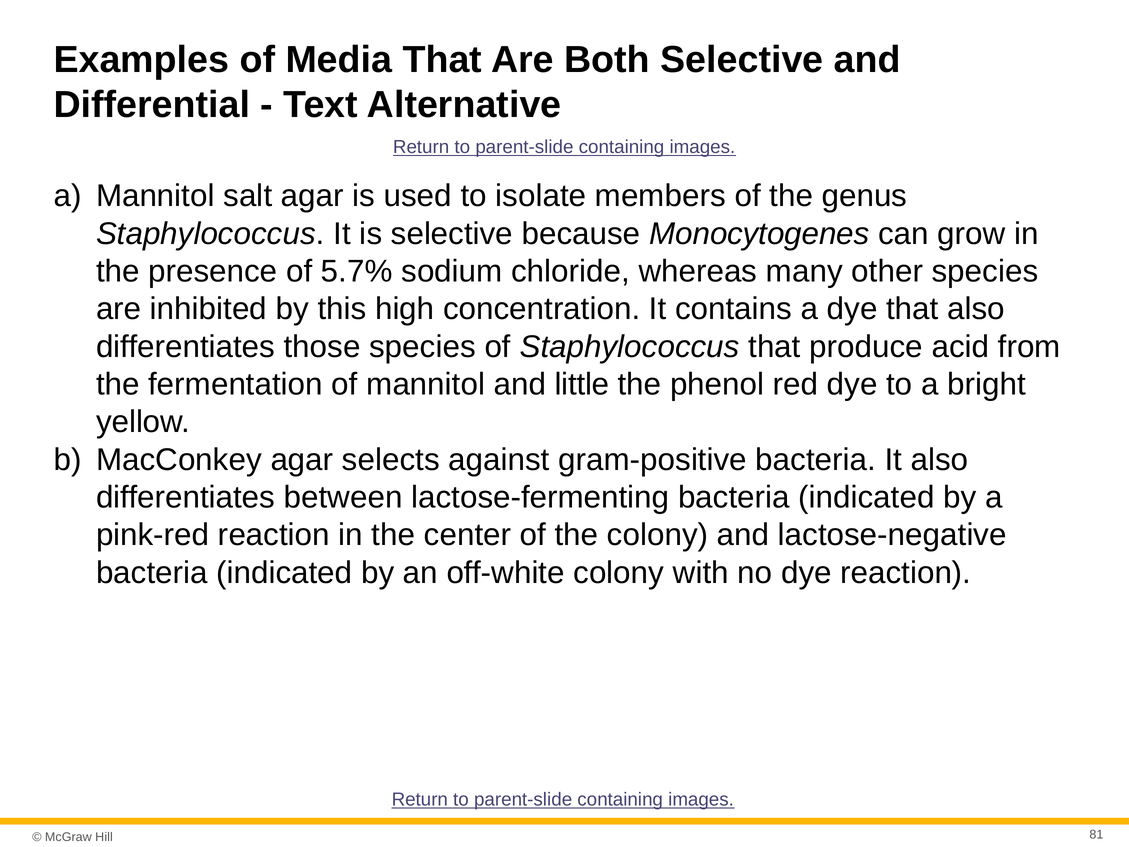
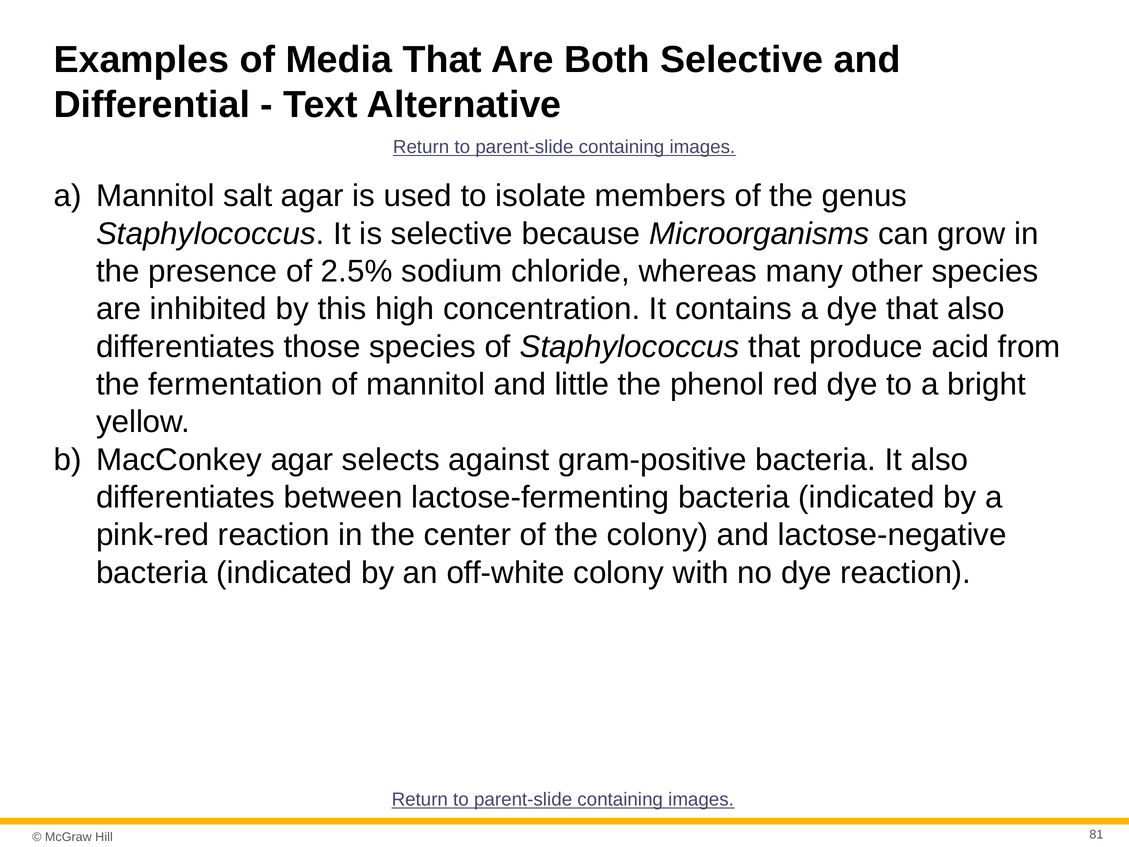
Monocytogenes: Monocytogenes -> Microorganisms (759, 234)
5.7%: 5.7% -> 2.5% (357, 271)
